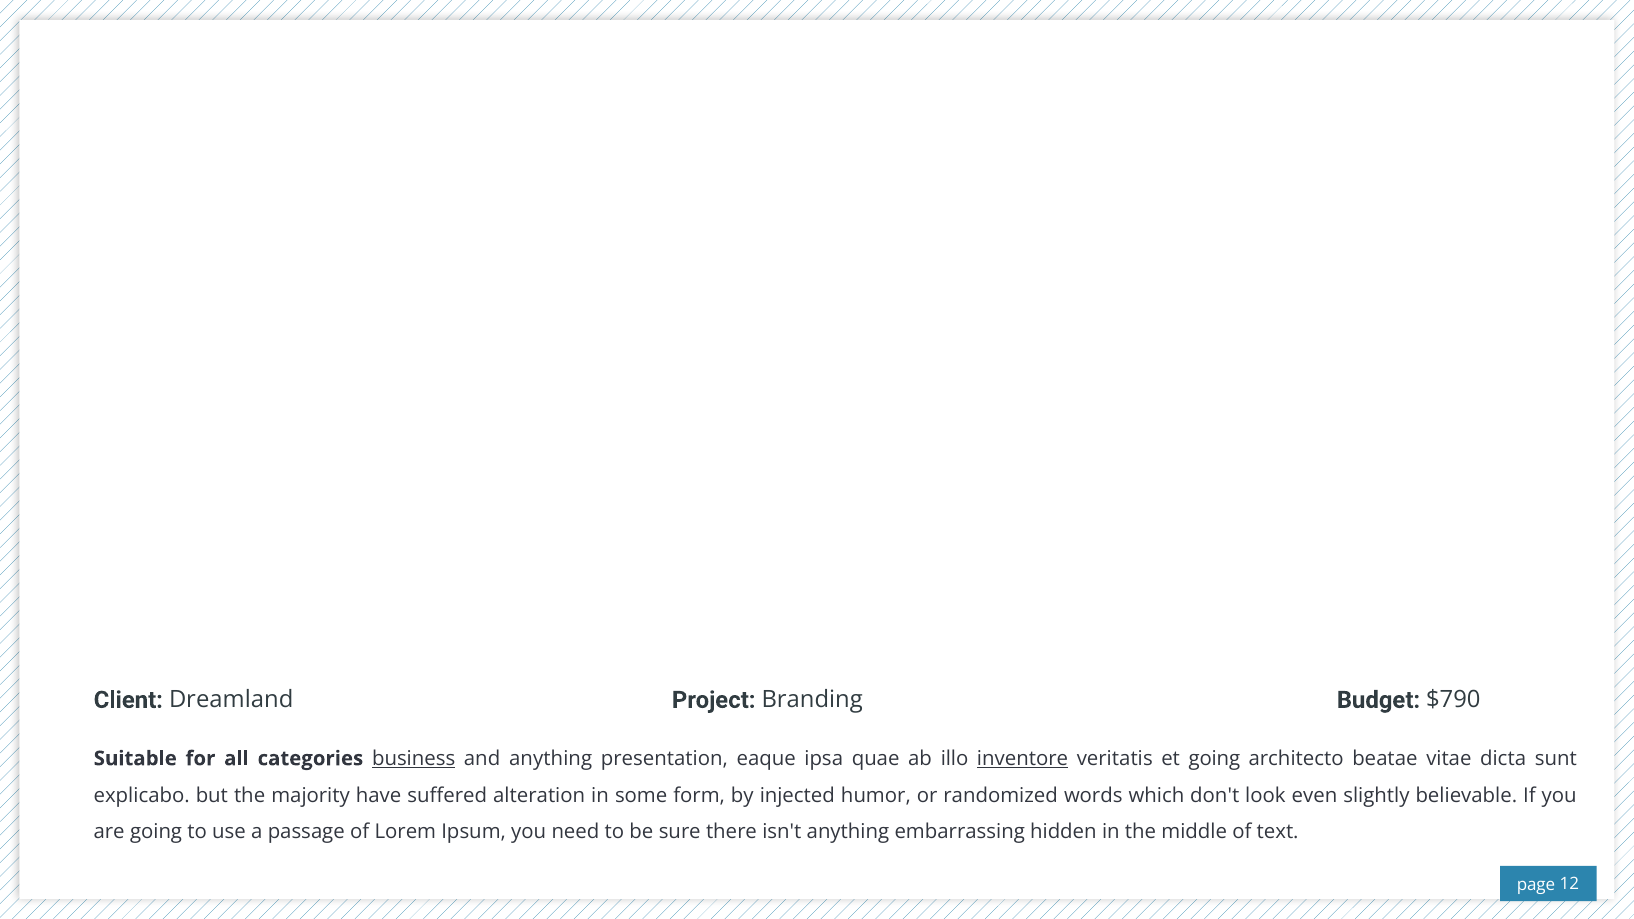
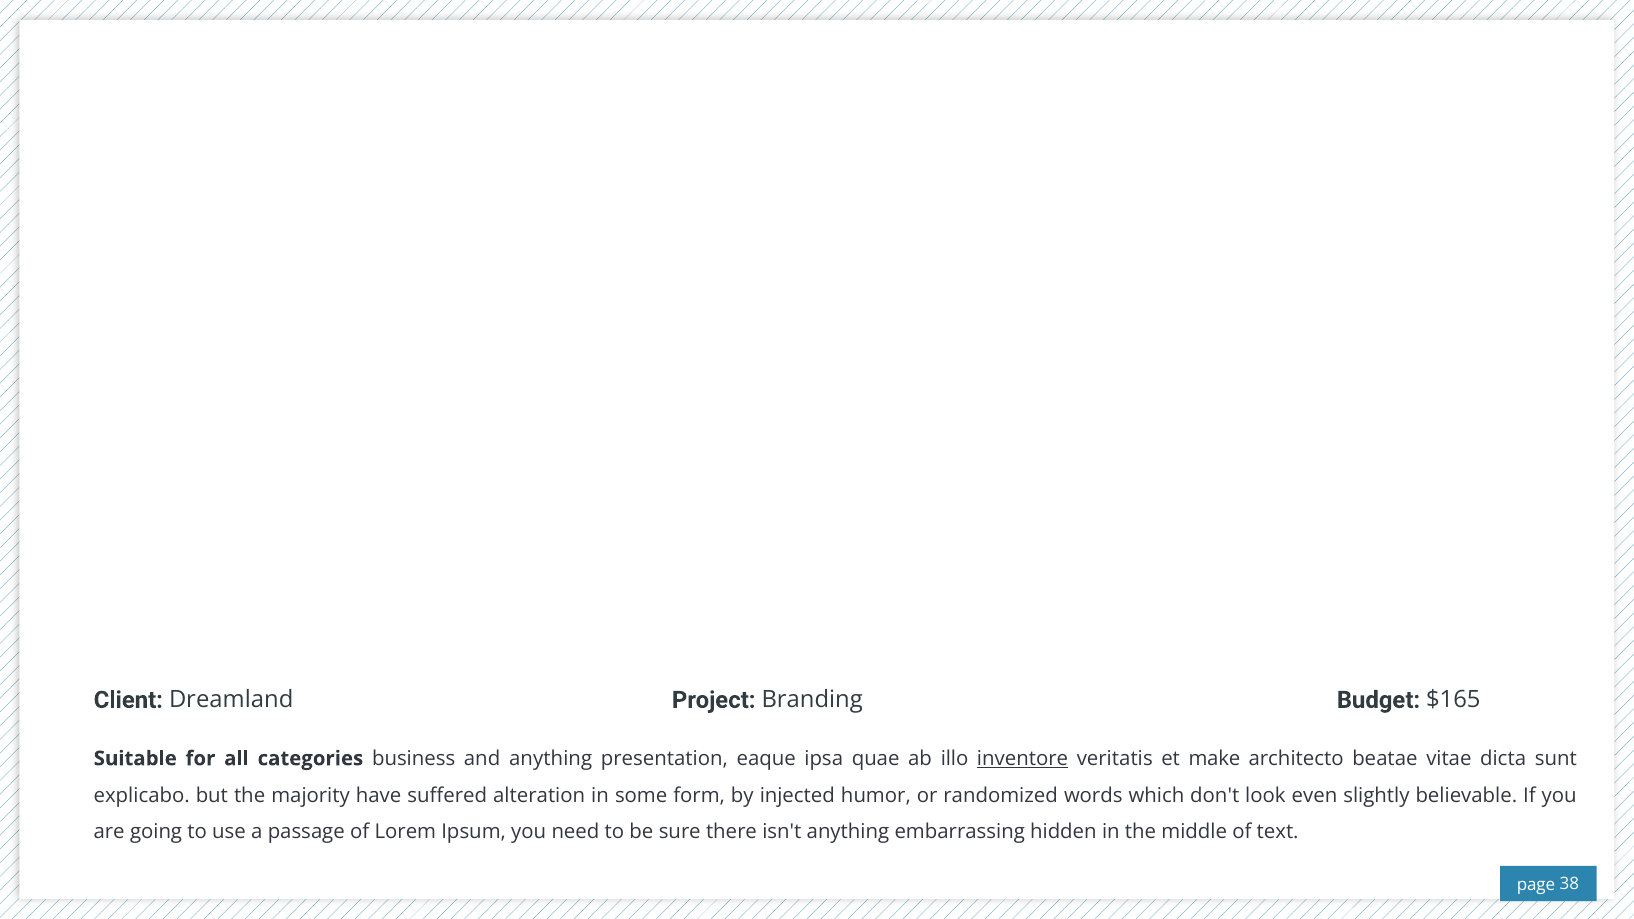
$790: $790 -> $165 (1453, 700)
business underline: present -> none (414, 759)
et going: going -> make (1214, 759)
12: 12 -> 38 (1569, 884)
